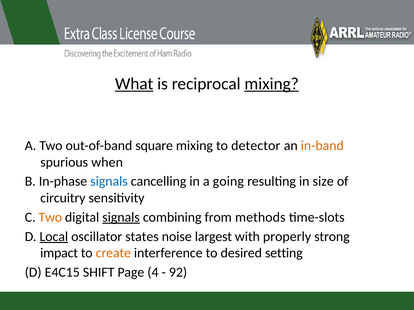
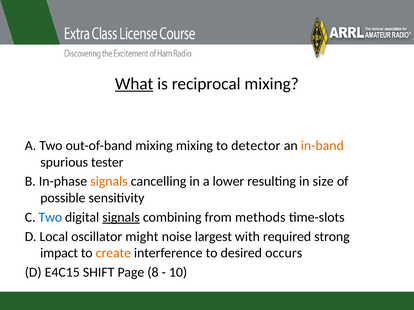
mixing underline: present -> none (272, 84)
out-of-band square: square -> mixing (154, 146)
when: when -> tester (107, 162)
signals colour: blue -> orange (109, 182)
going: going -> lower (228, 182)
circuitry: circuitry -> possible (63, 198)
Two colour: orange -> blue (50, 218)
Local underline: present -> none (54, 237)
states: states -> might (142, 237)
properly: properly -> required (287, 237)
setting: setting -> occurs (284, 253)
4: 4 -> 8 (153, 273)
92: 92 -> 10 (178, 273)
